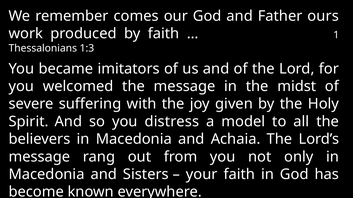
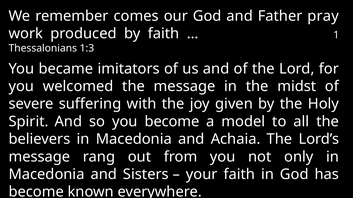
ours: ours -> pray (323, 16)
you distress: distress -> become (172, 122)
